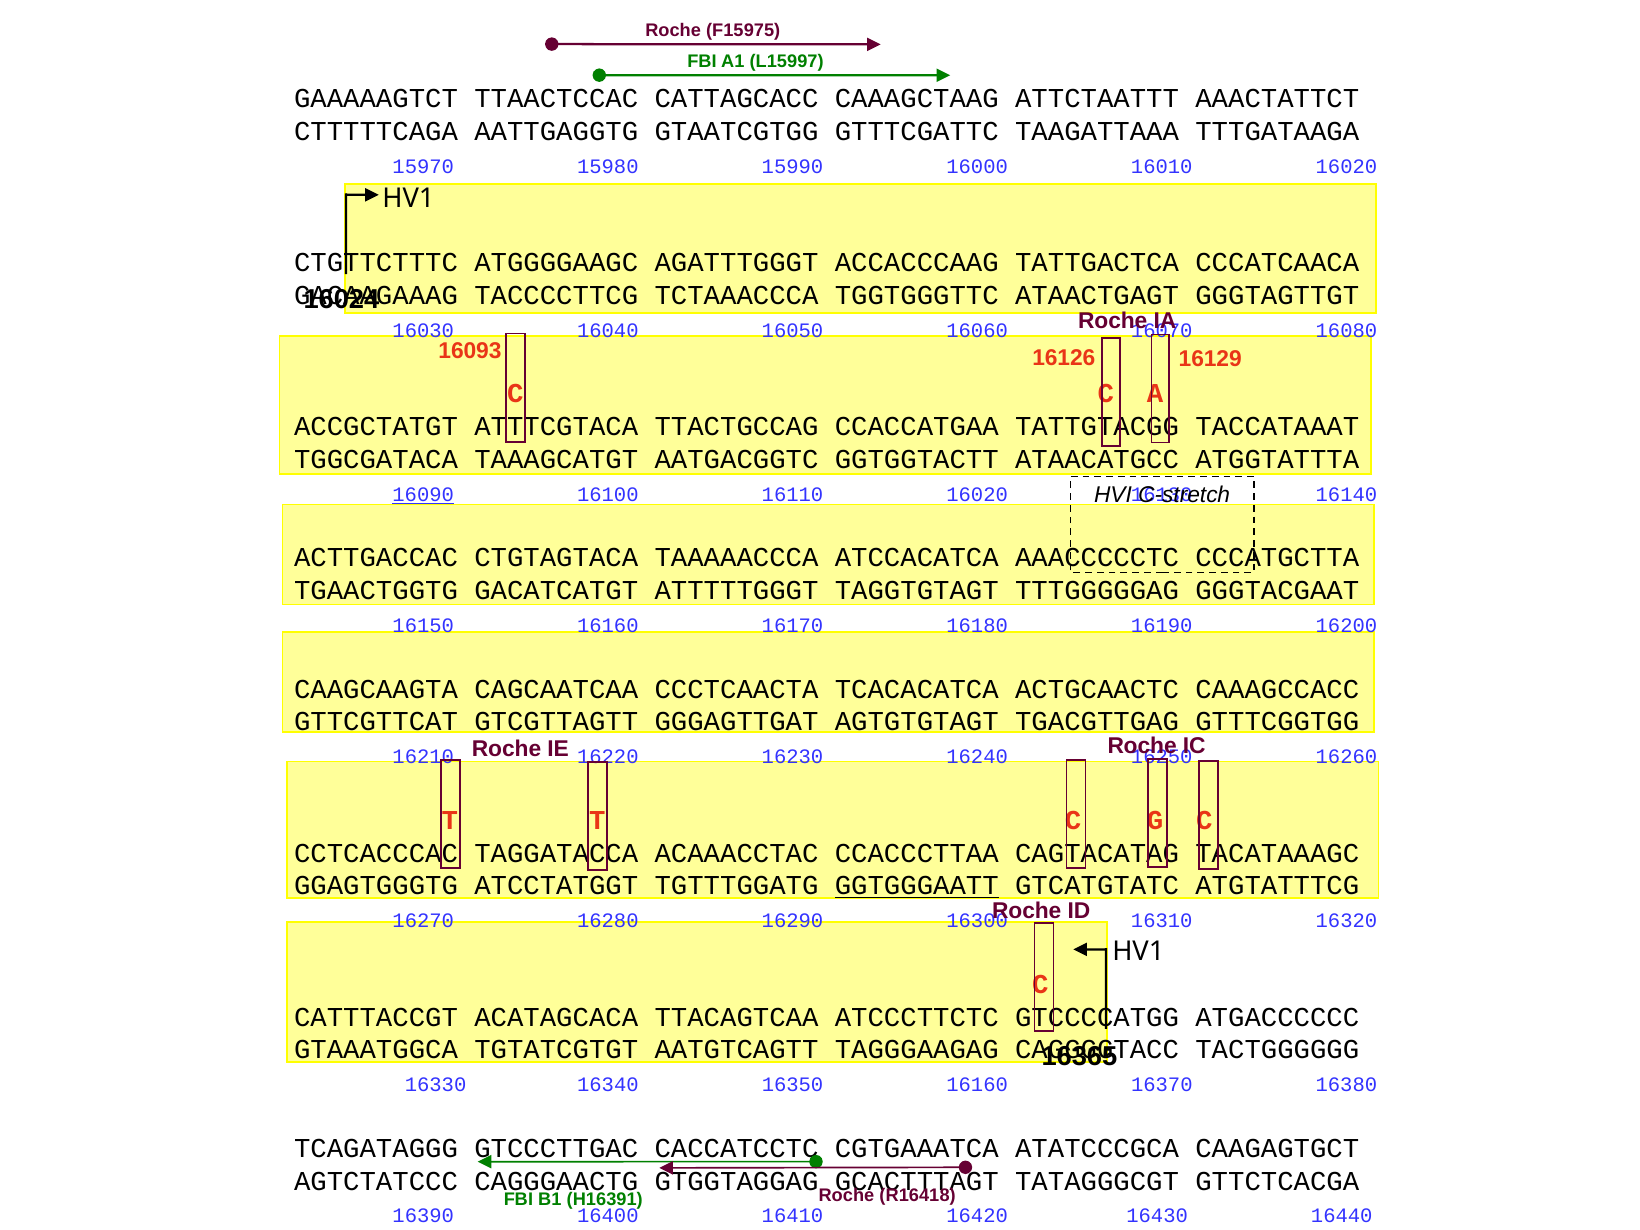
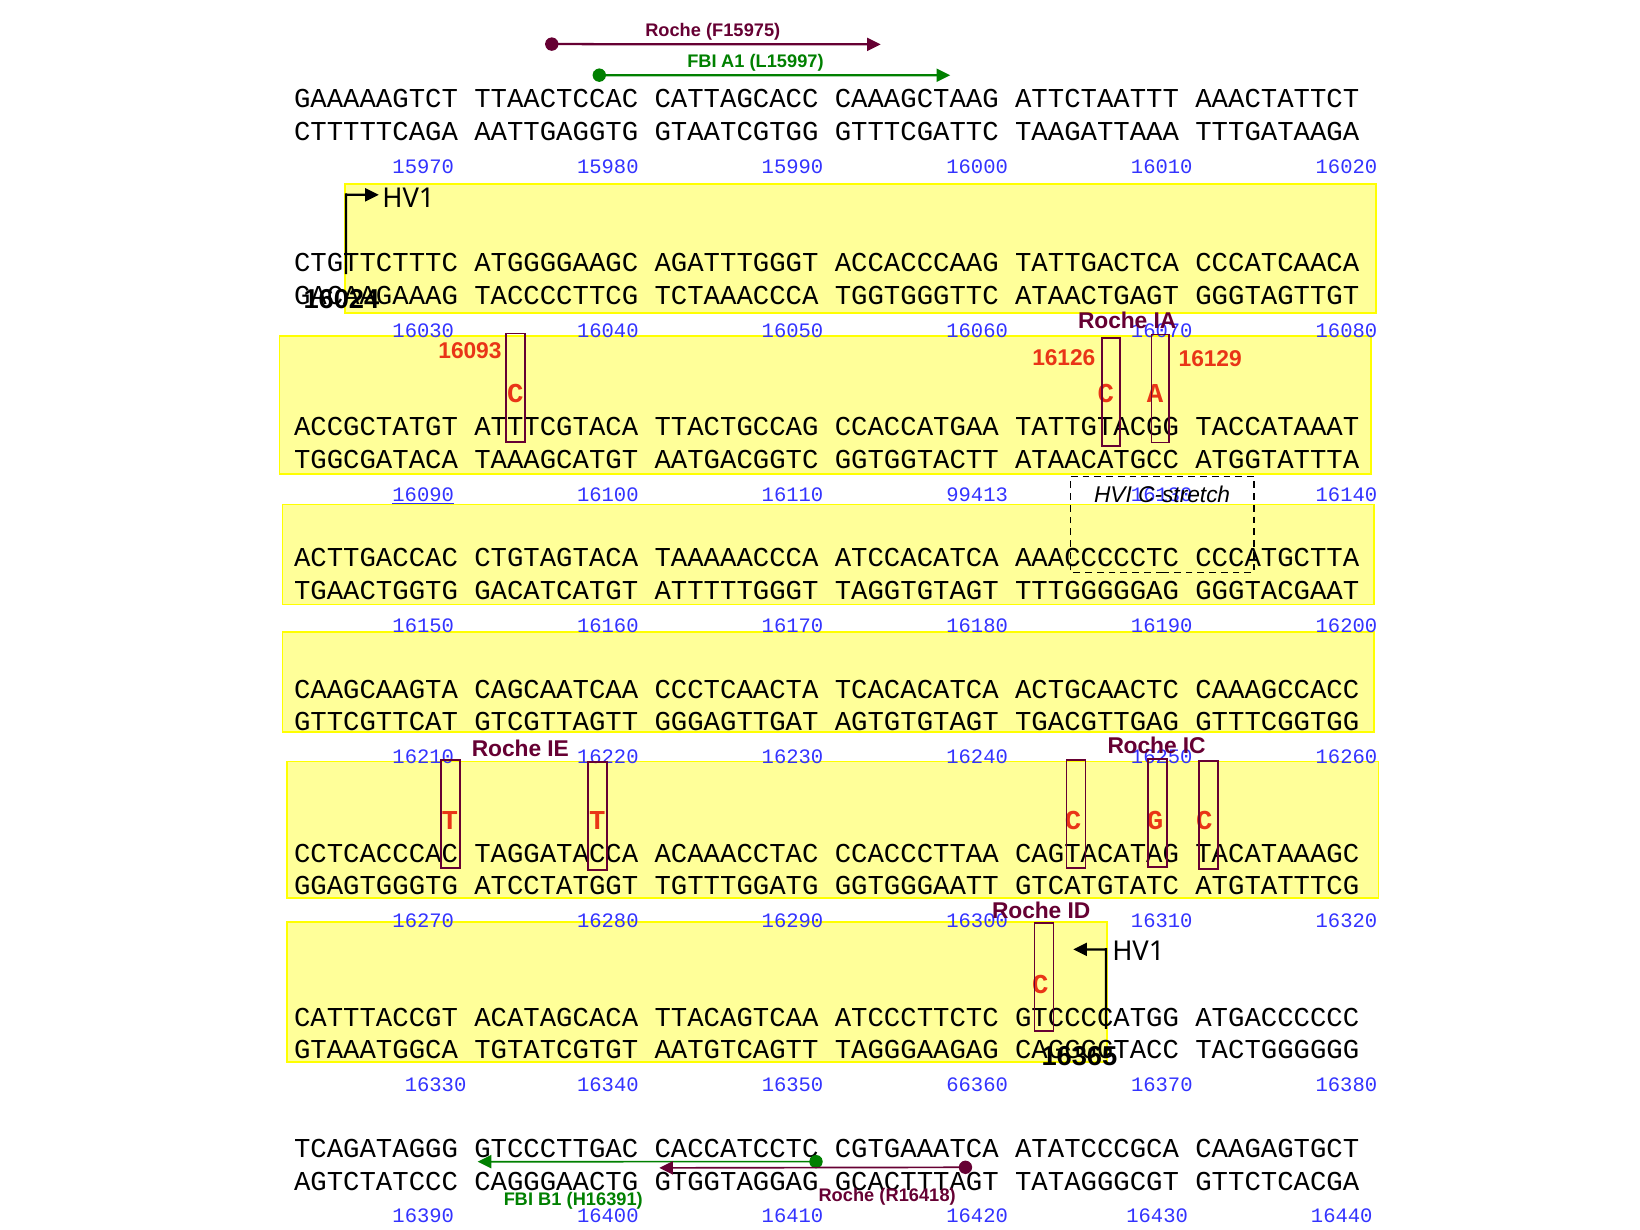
16110 16020: 16020 -> 99413 (977, 495)
GGTGGGAATT underline: present -> none (917, 886)
16350 16160: 16160 -> 66360 (977, 1085)
